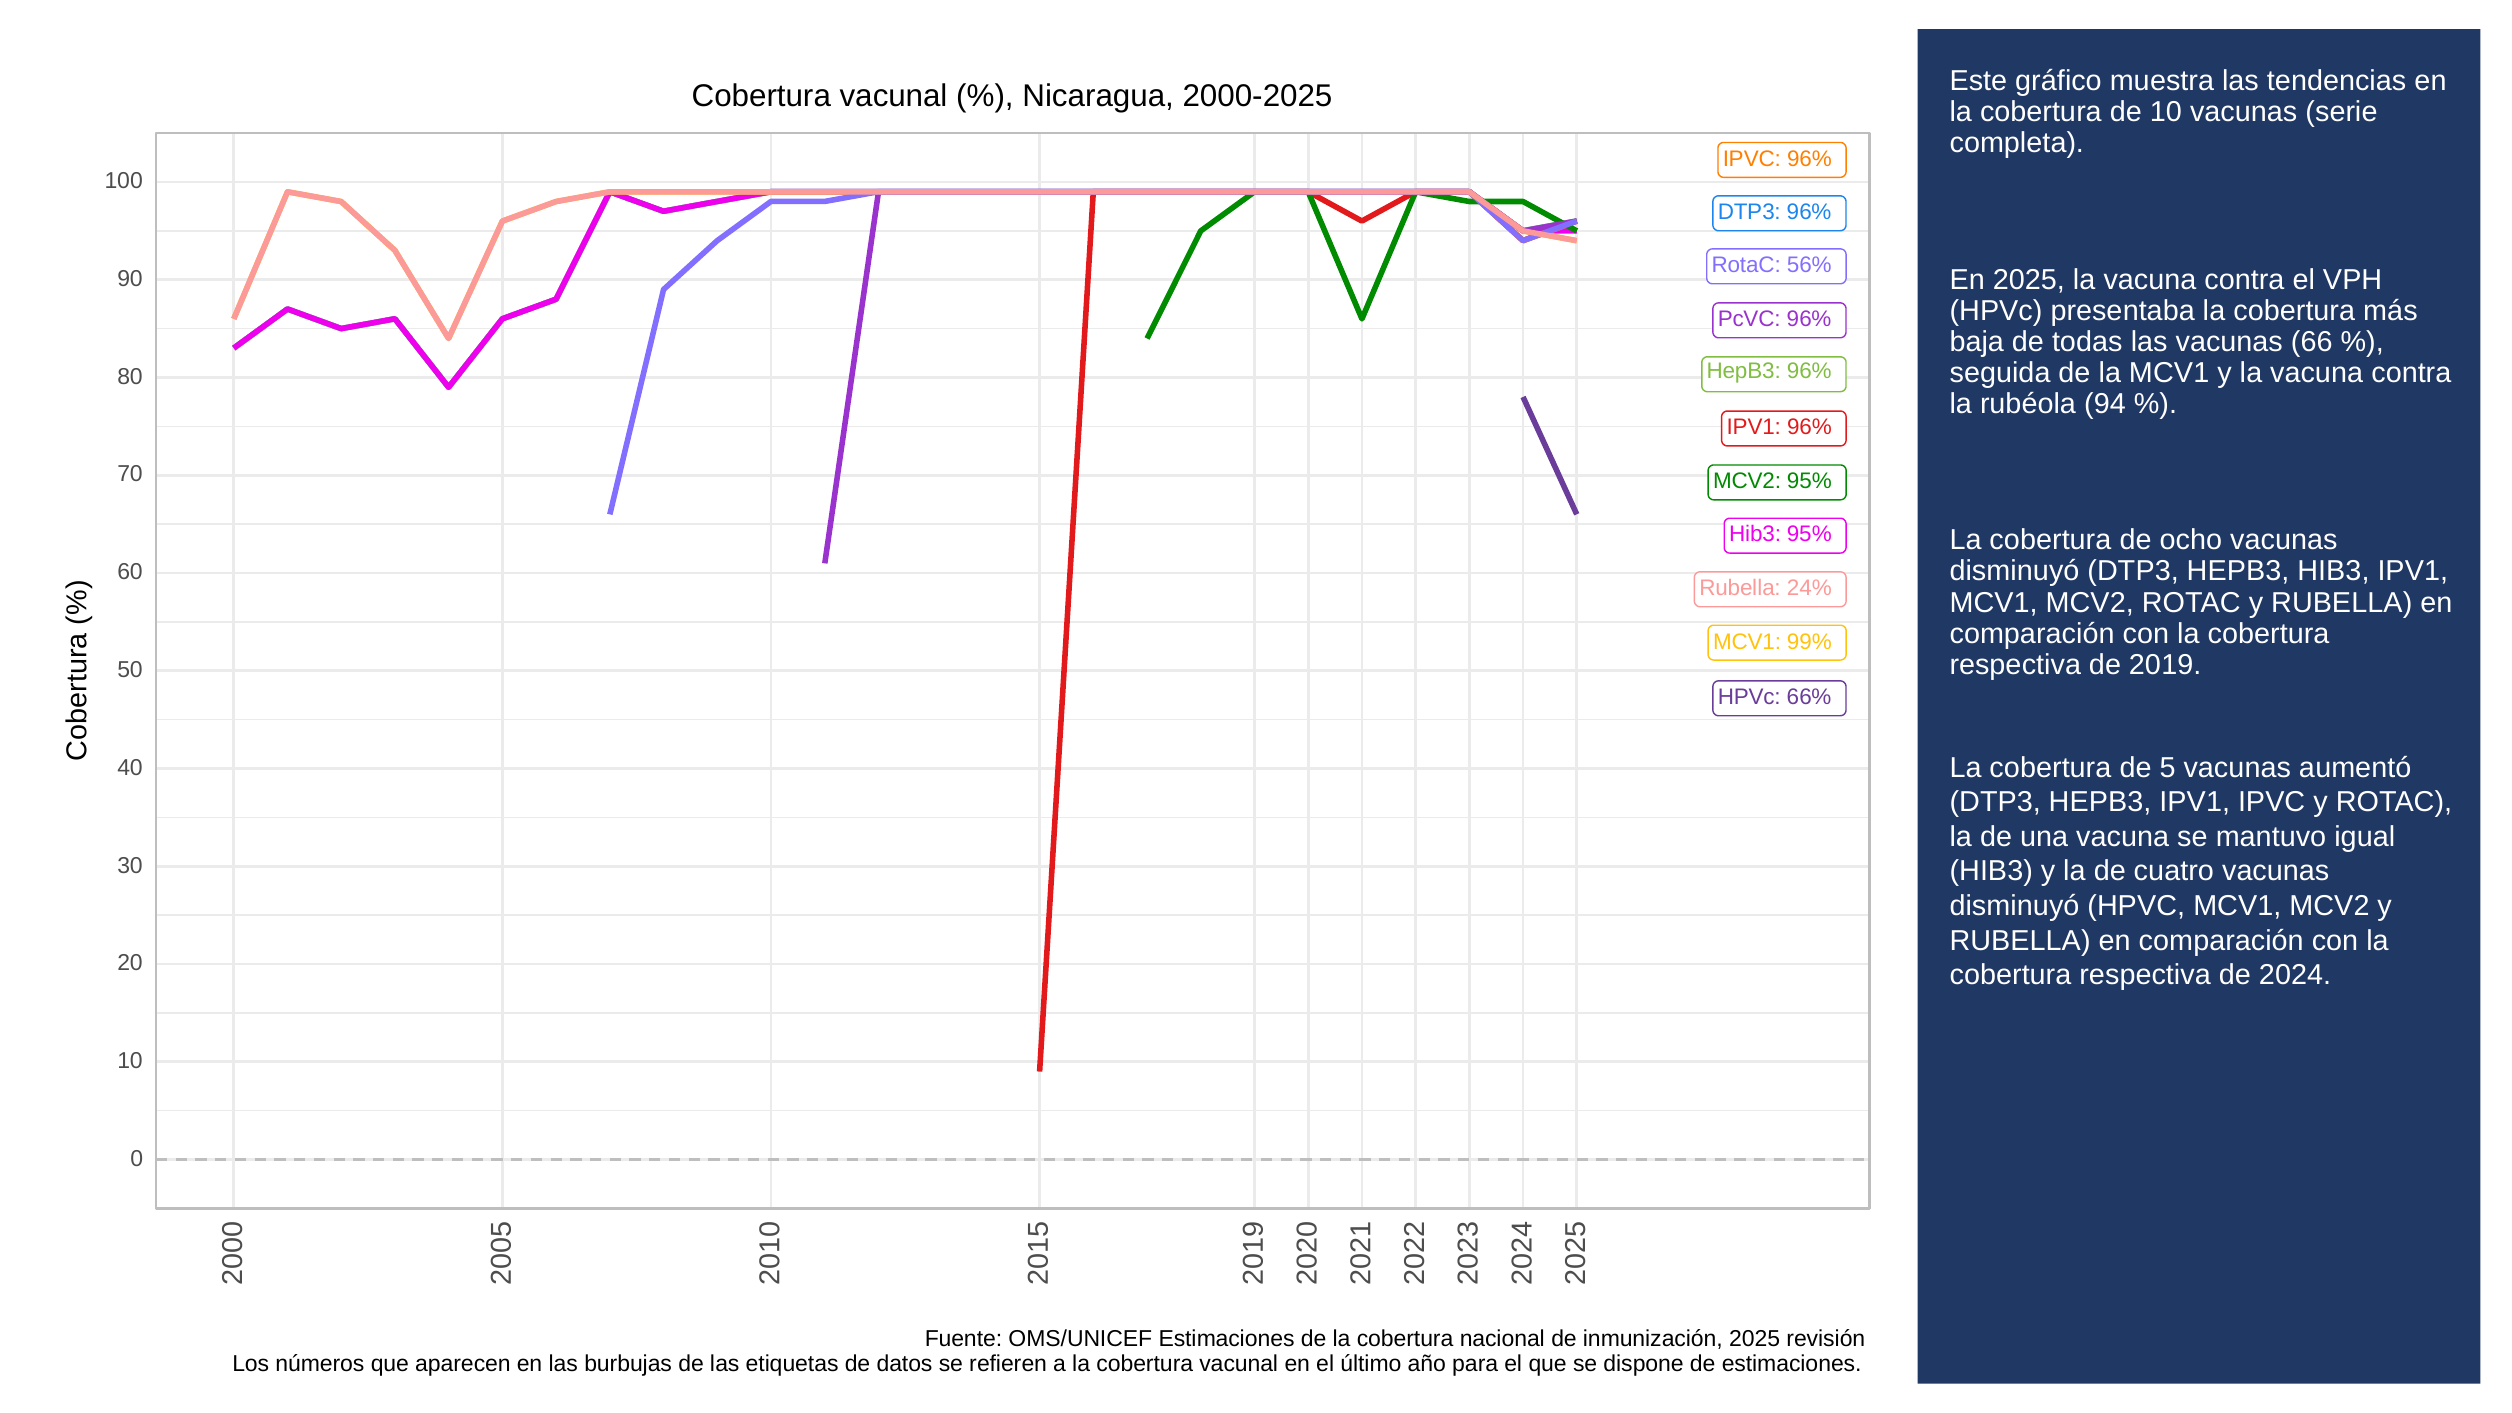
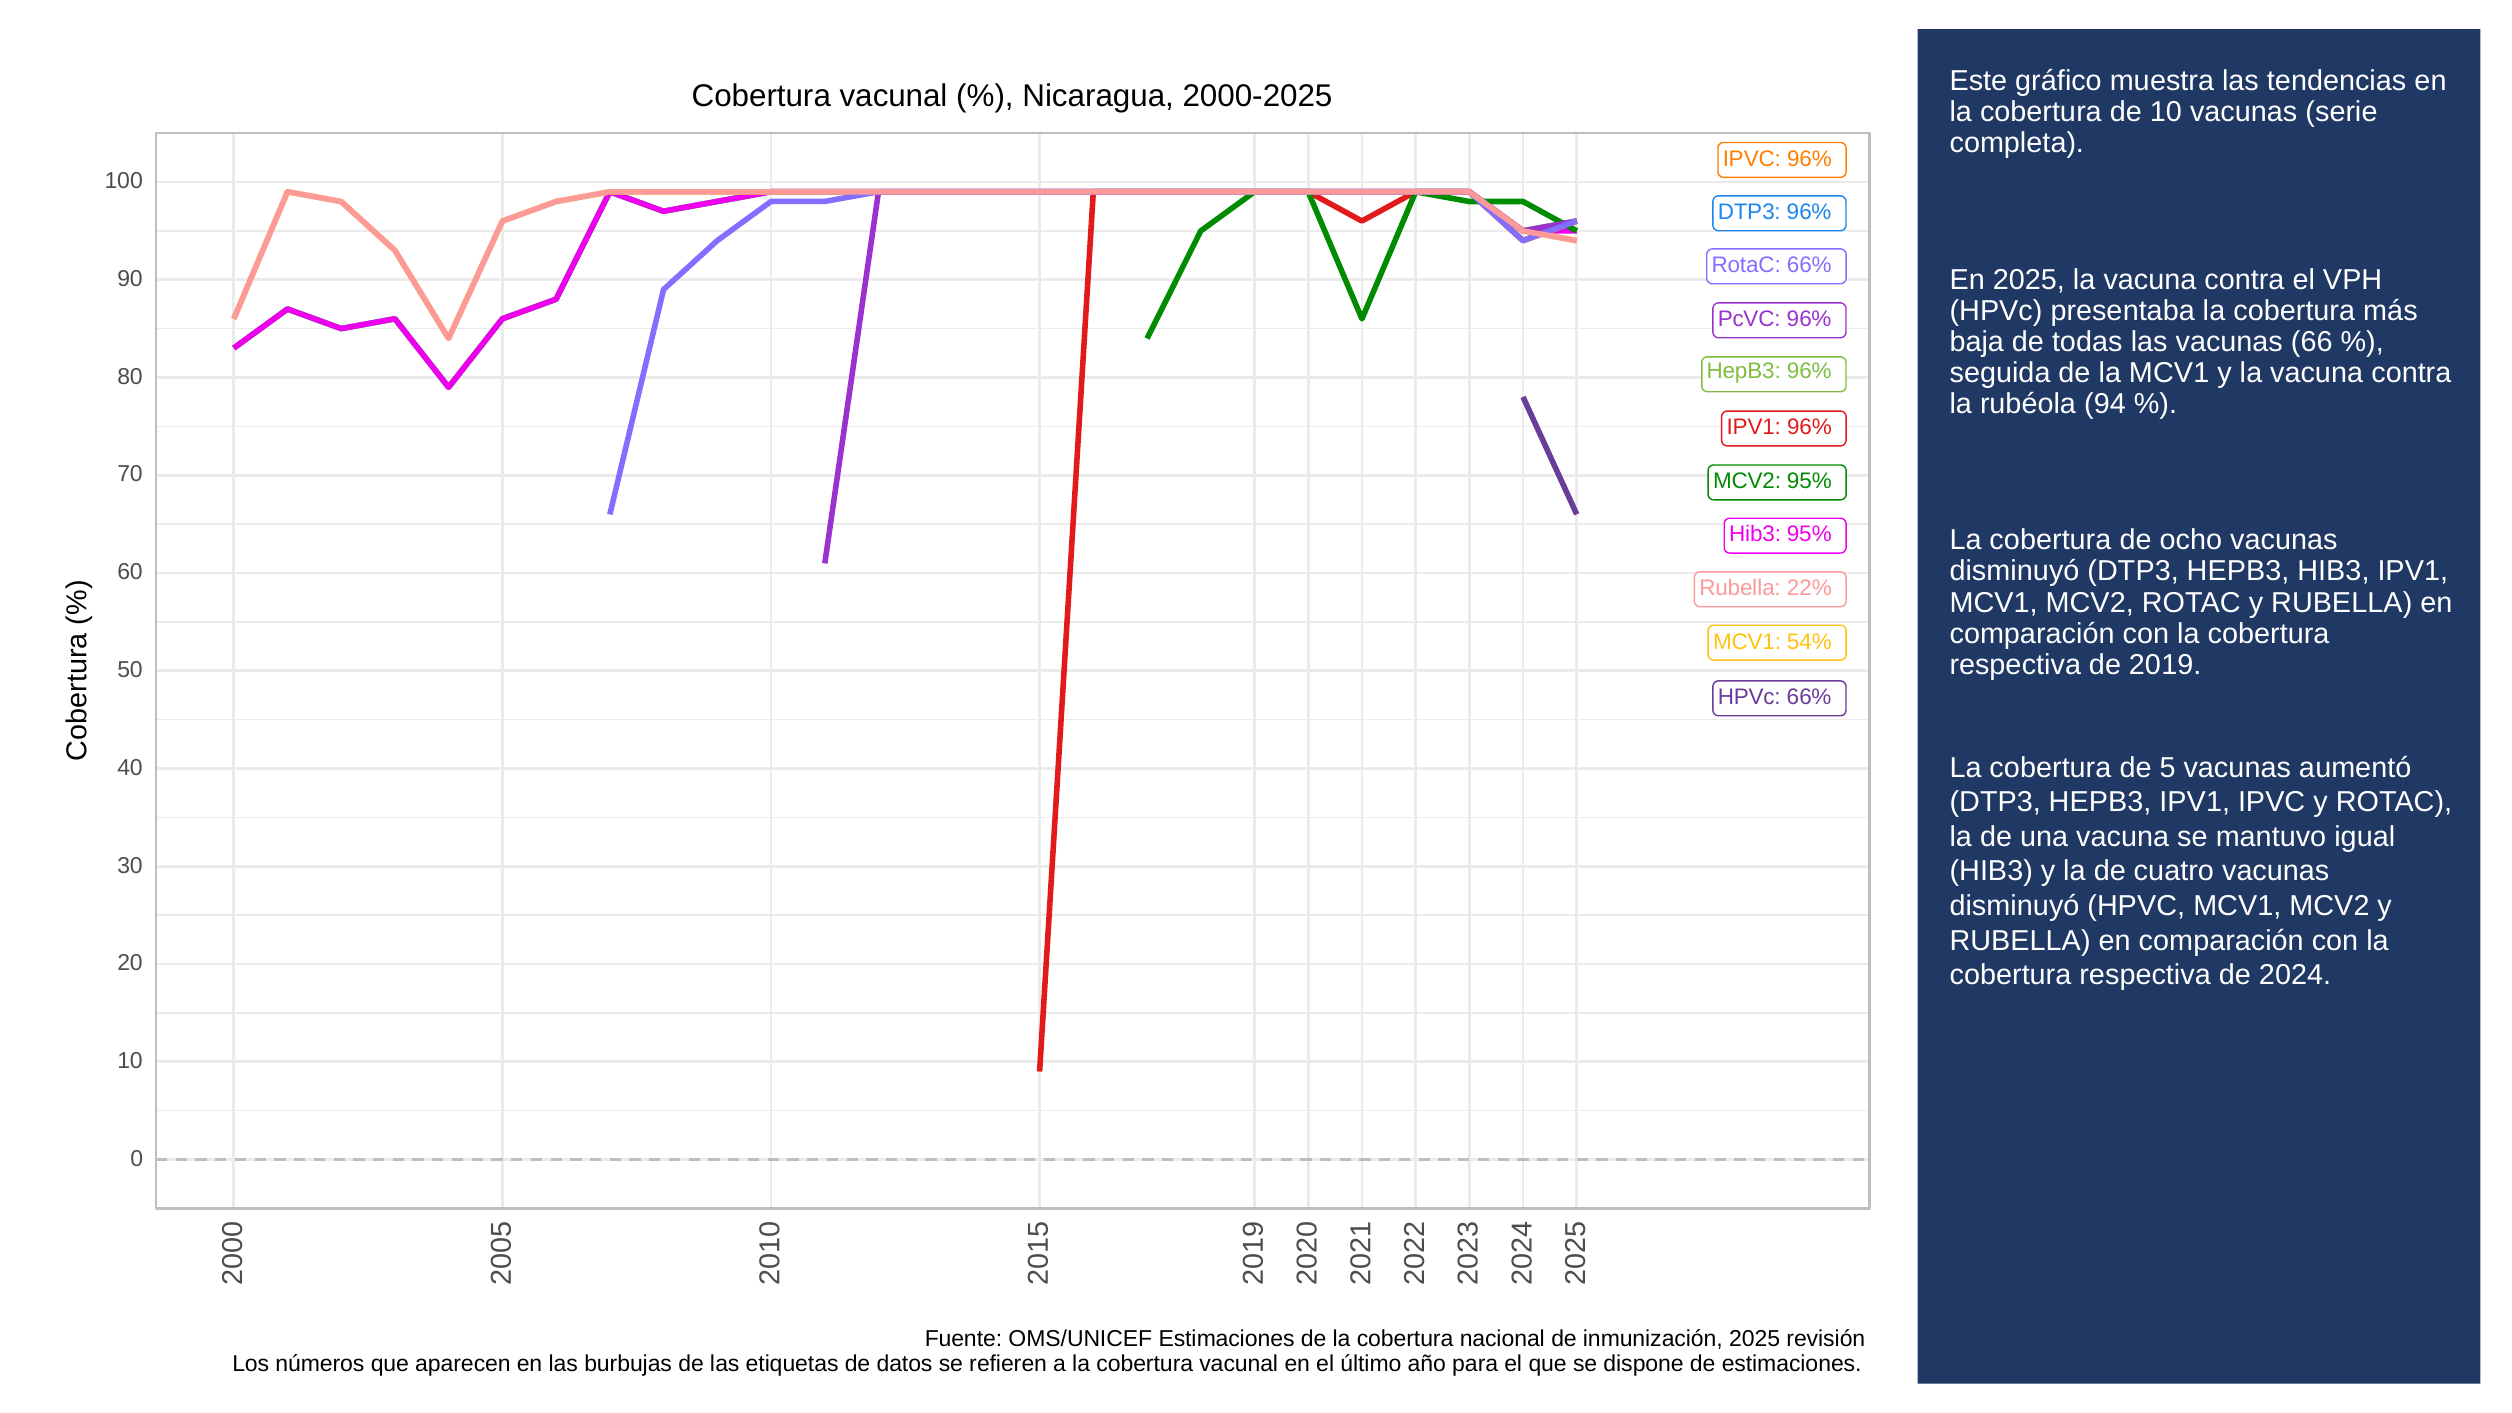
RotaC 56%: 56% -> 66% (1809, 265)
24%: 24% -> 22% (1809, 588)
99%: 99% -> 54% (1809, 642)
